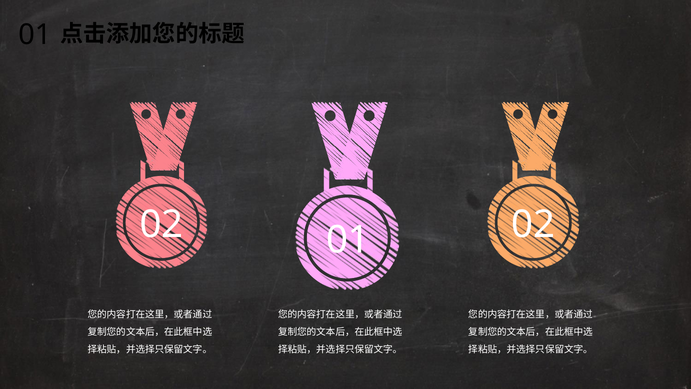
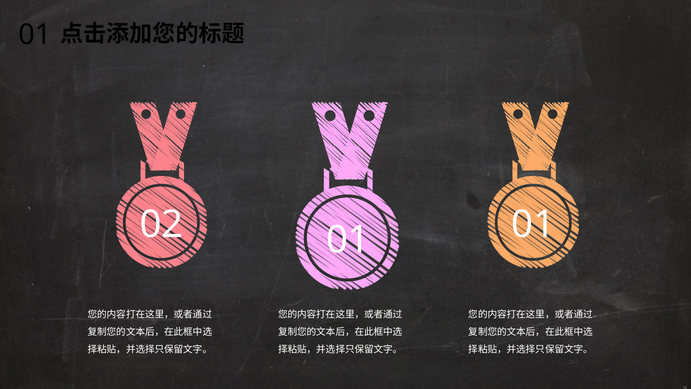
02 02: 02 -> 01 (533, 224)
